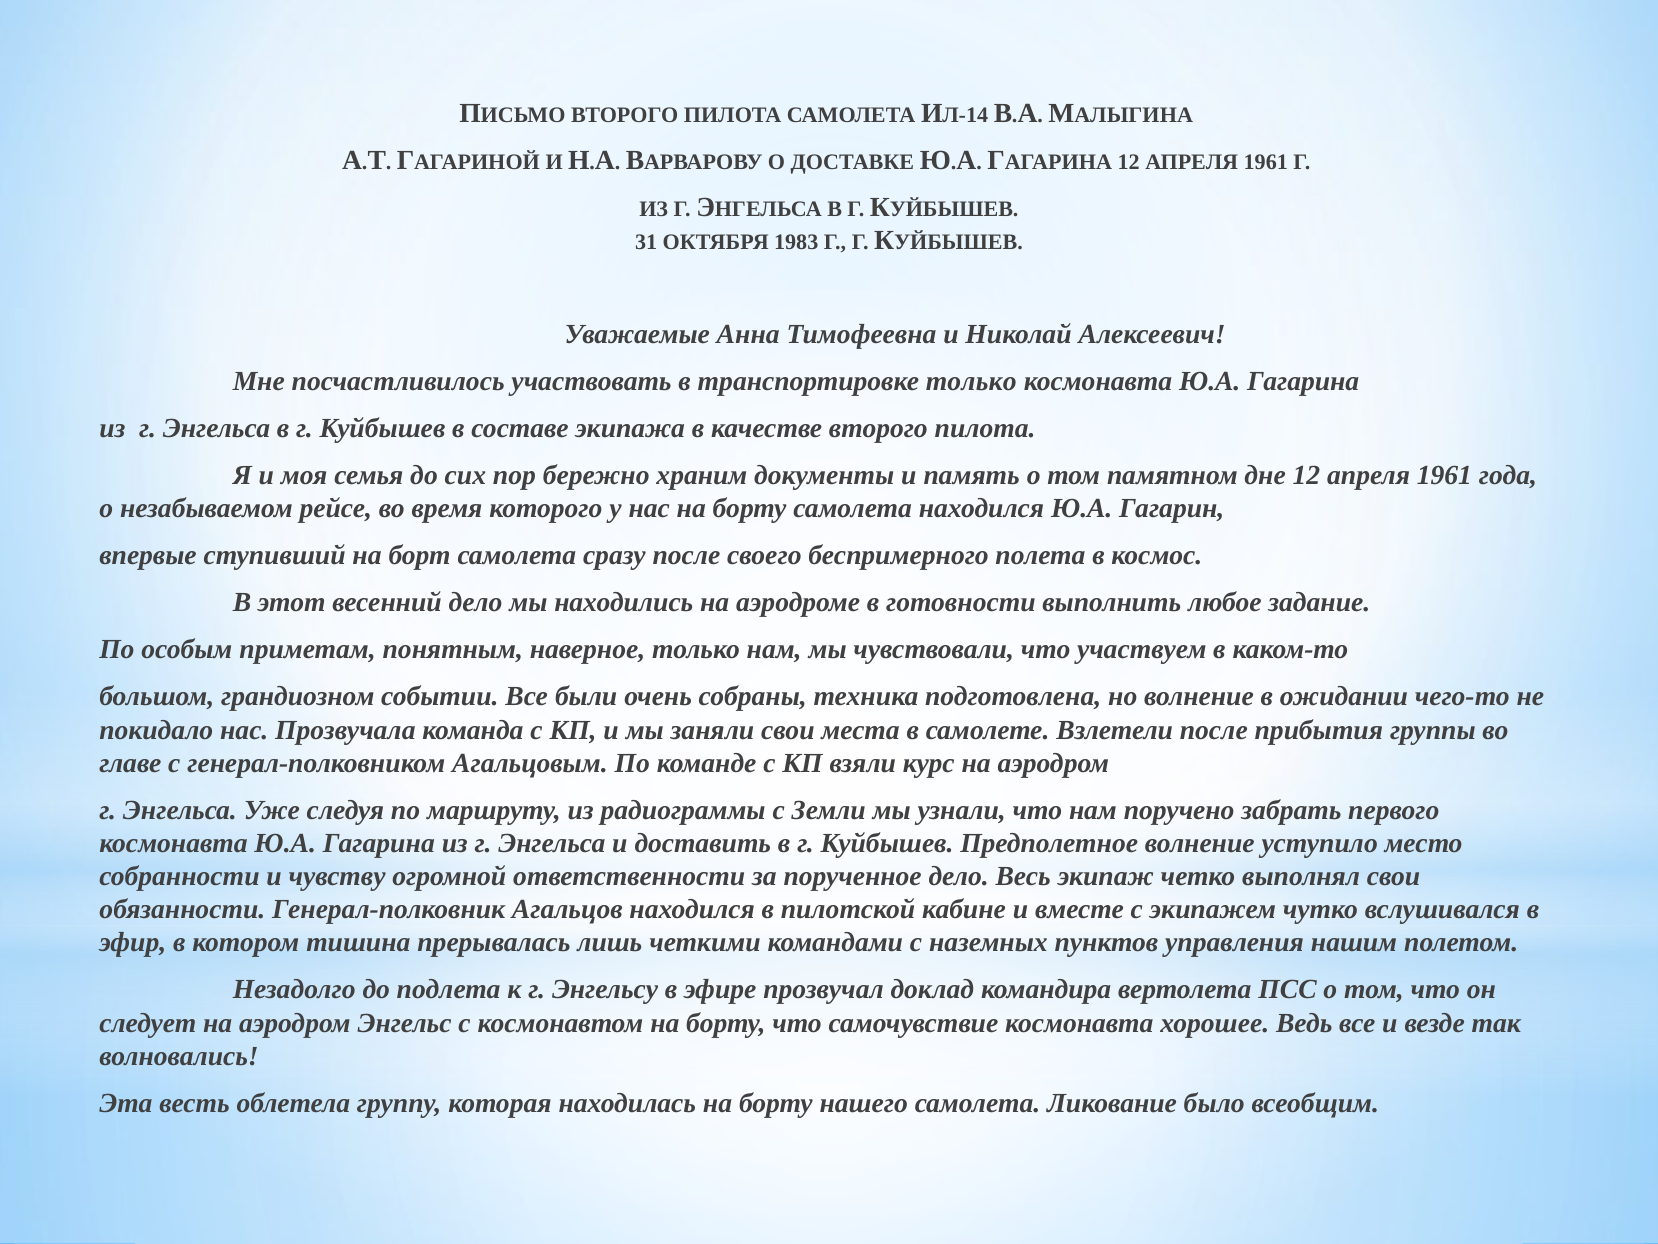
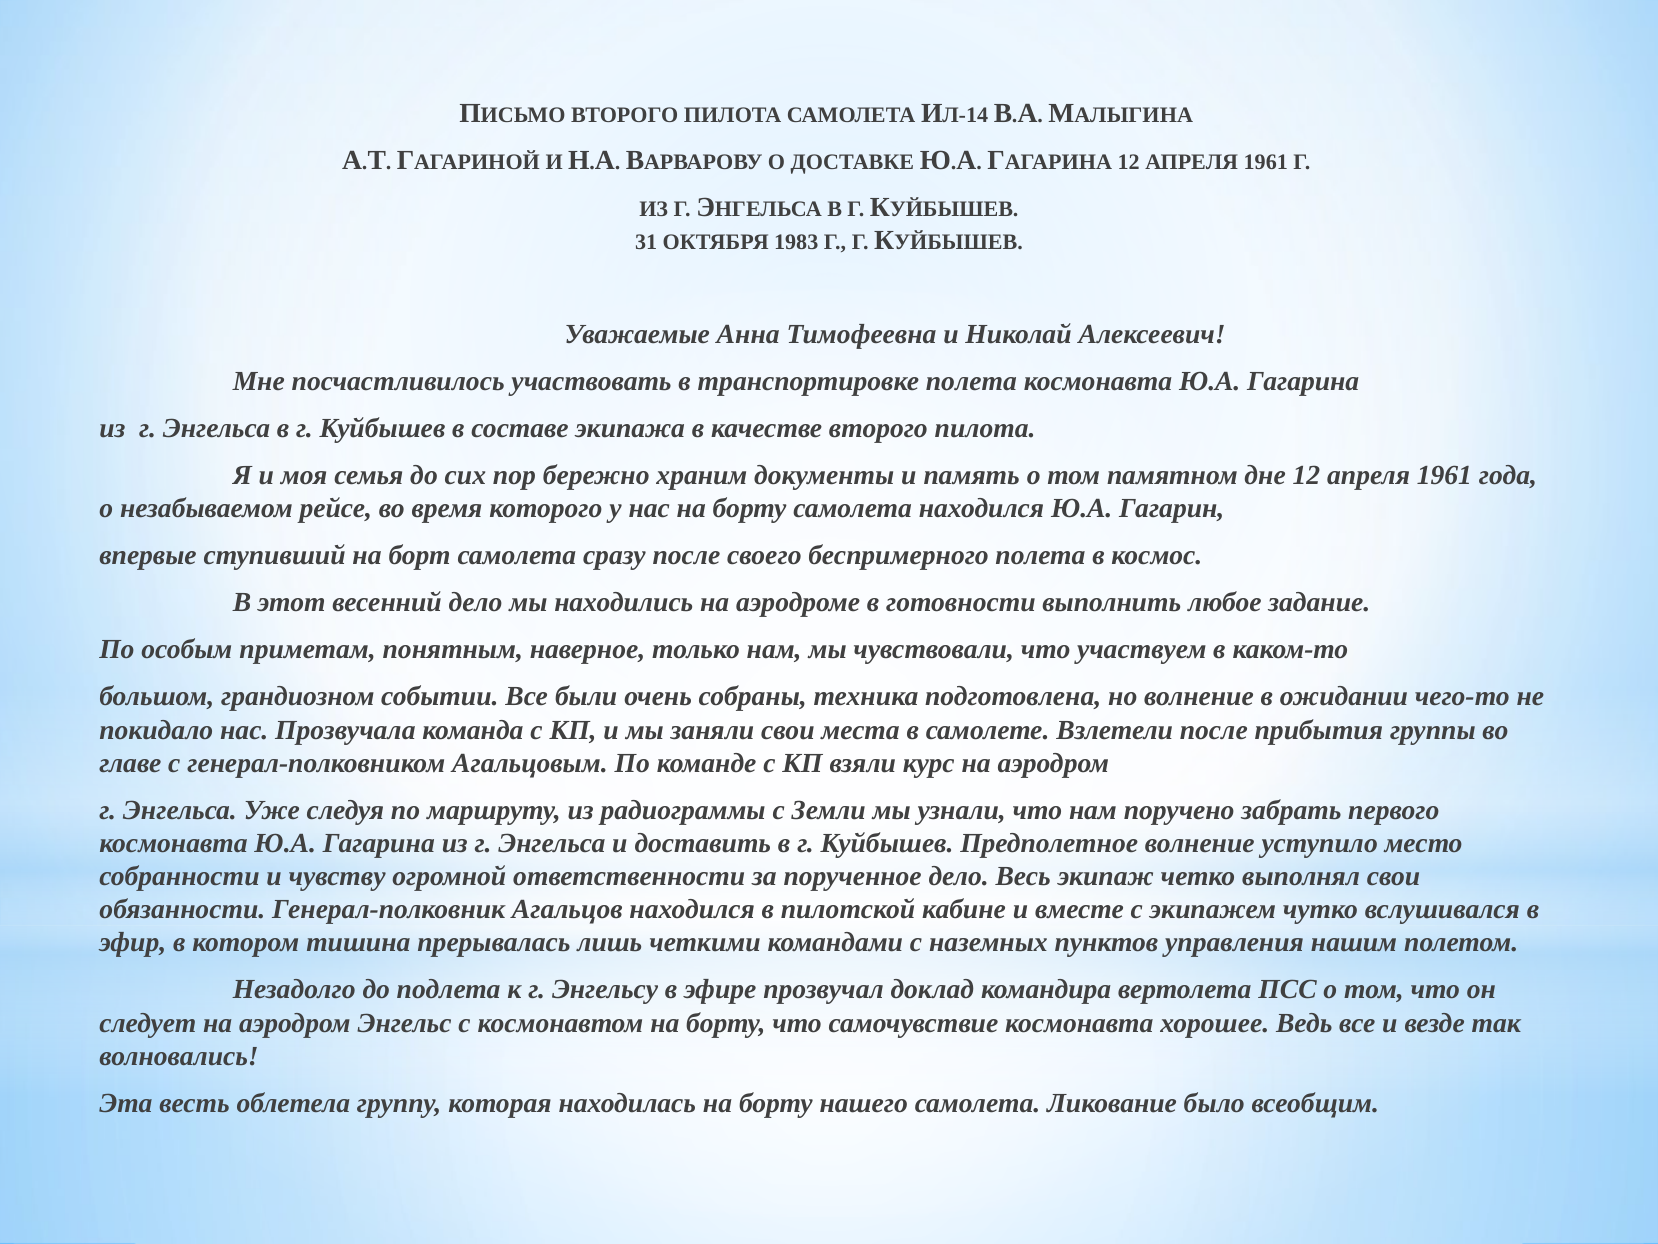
транспортировке только: только -> полета (971, 381)
